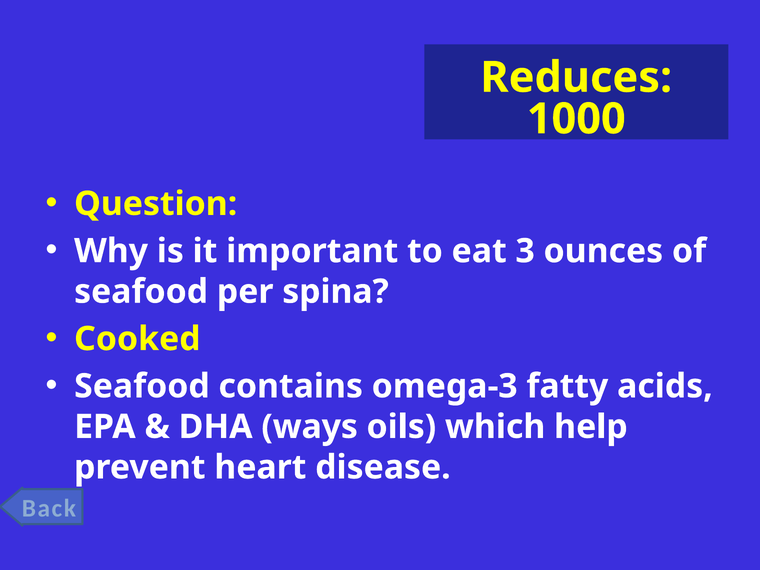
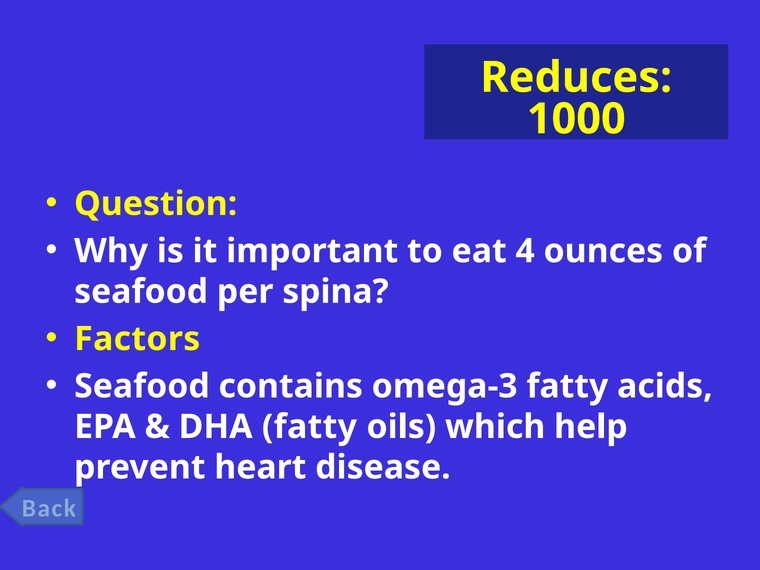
3: 3 -> 4 (525, 251)
Cooked: Cooked -> Factors (137, 339)
DHA ways: ways -> fatty (309, 427)
